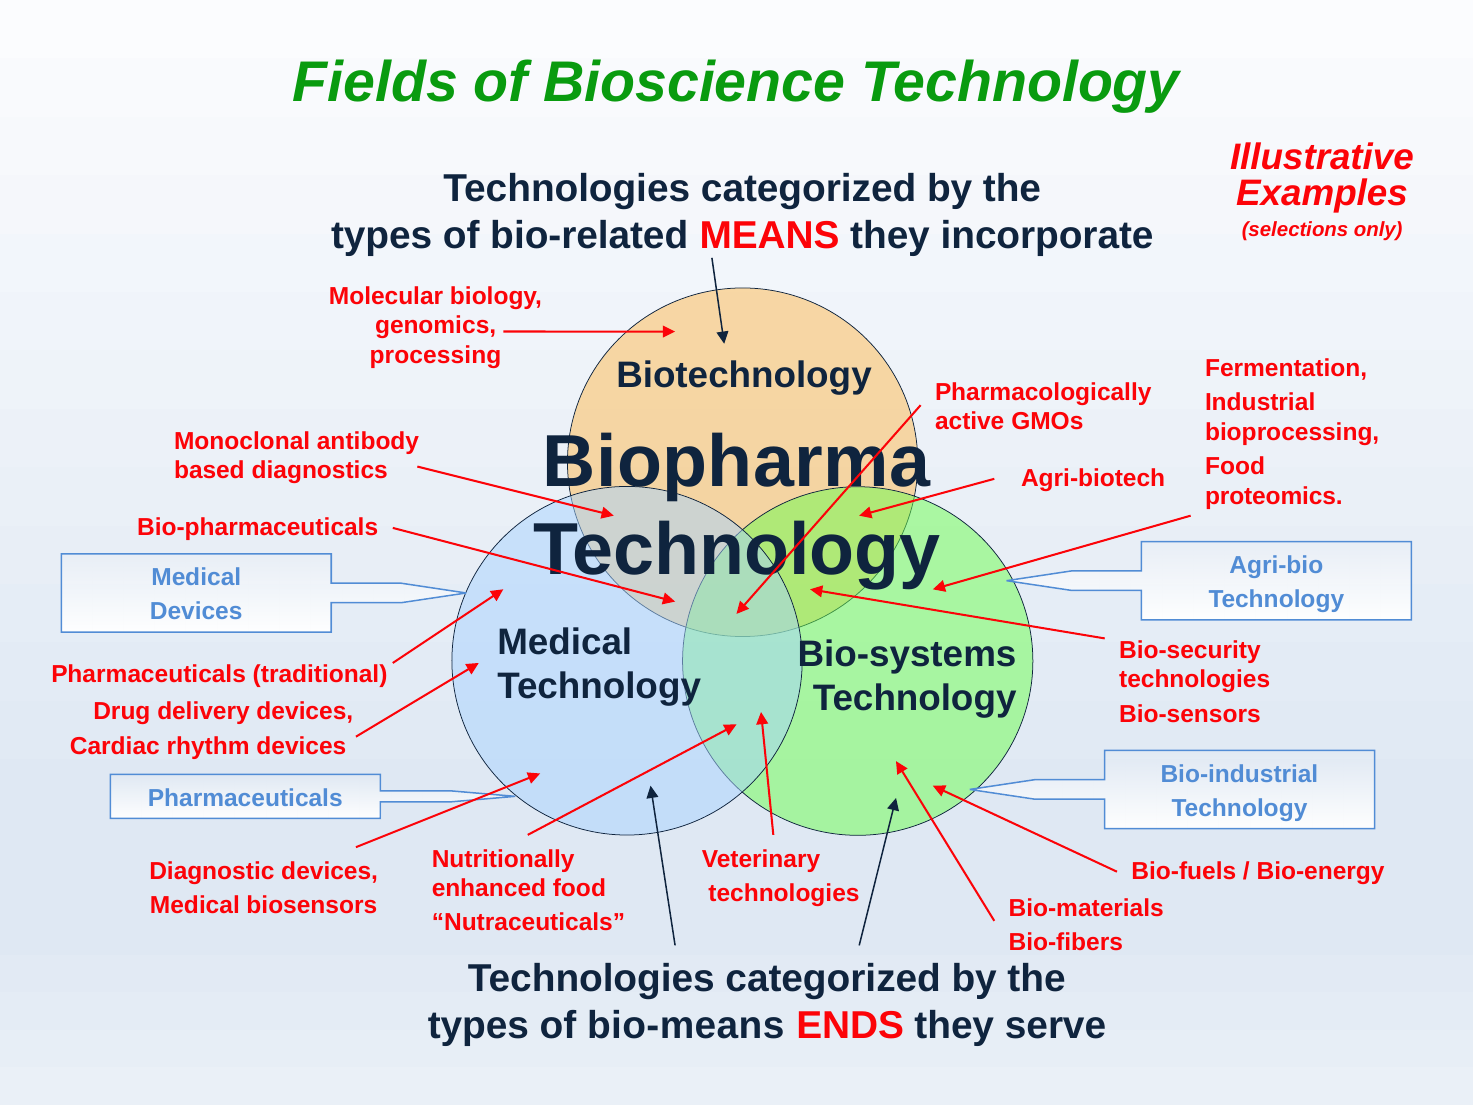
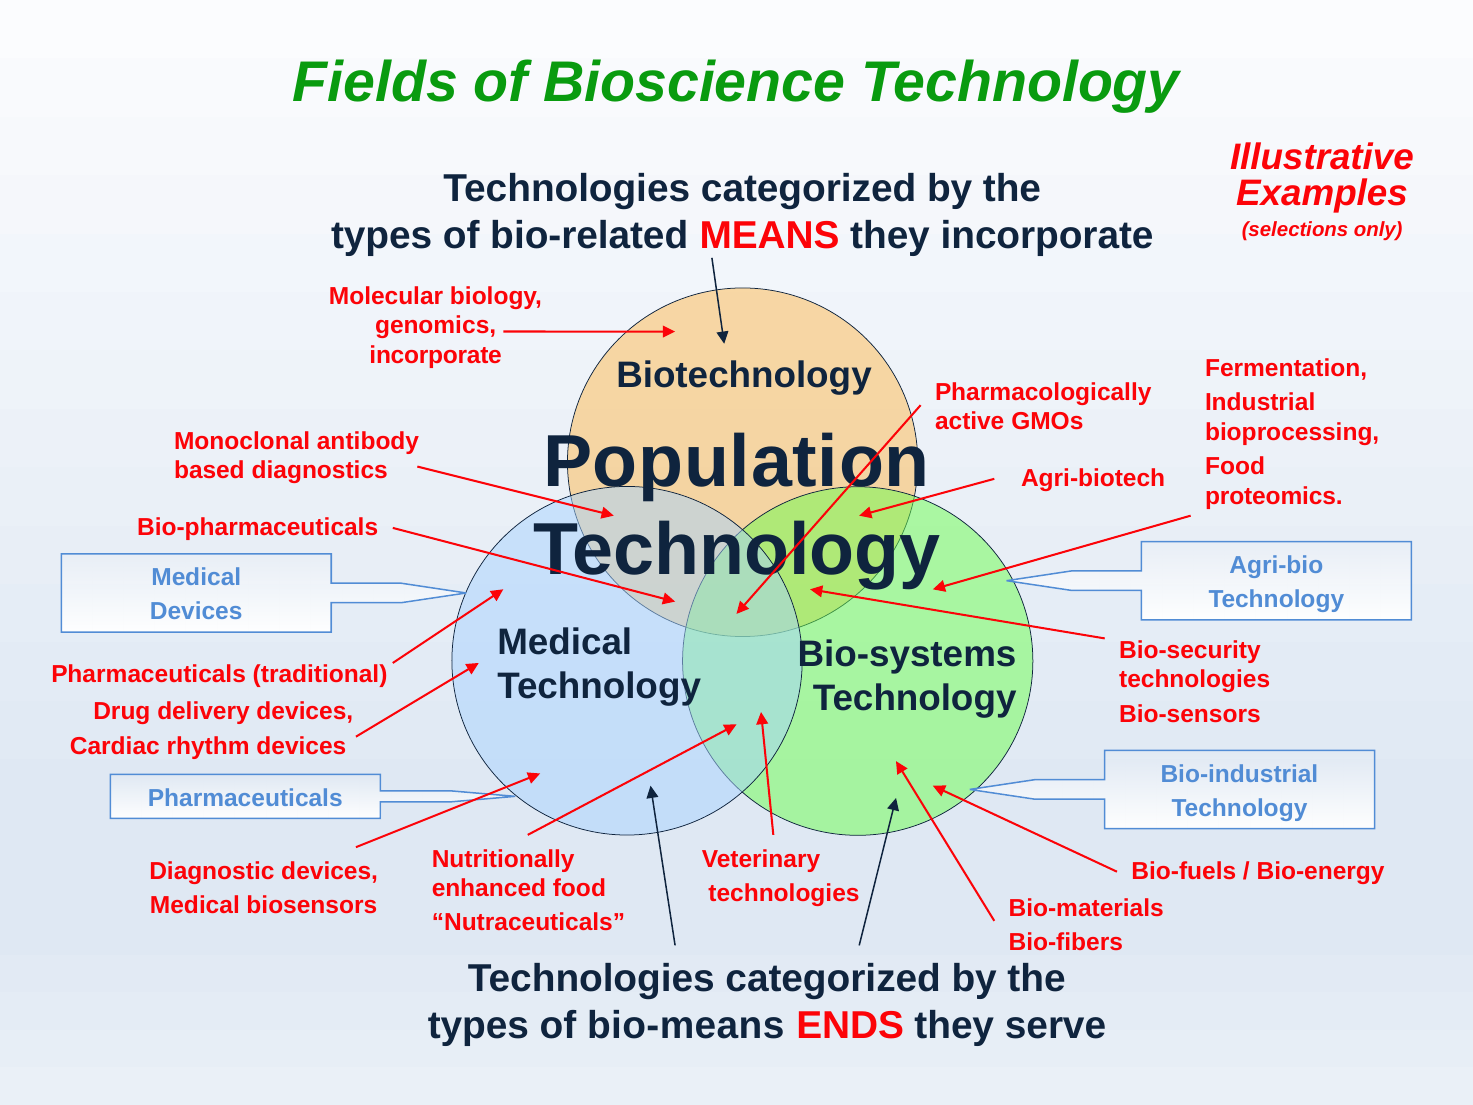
processing: processing -> incorporate (436, 355)
Biopharma: Biopharma -> Population (736, 462)
